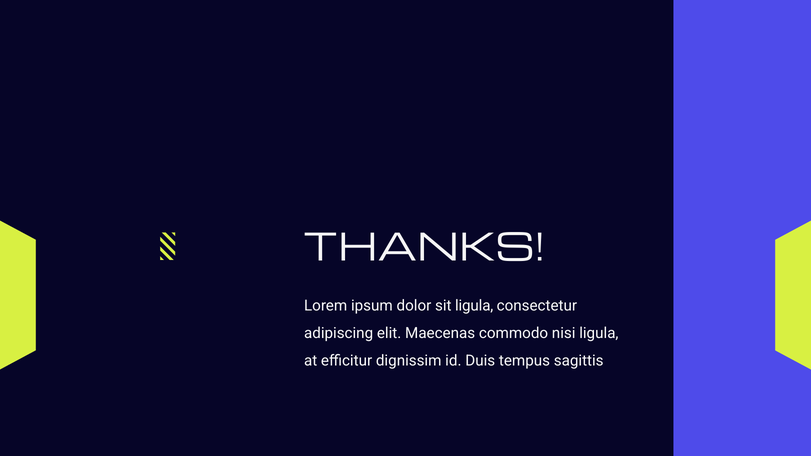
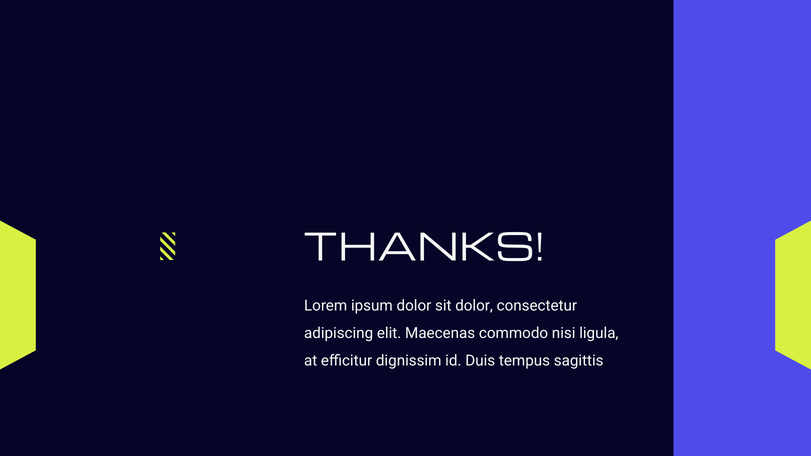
sit ligula: ligula -> dolor (474, 306)
